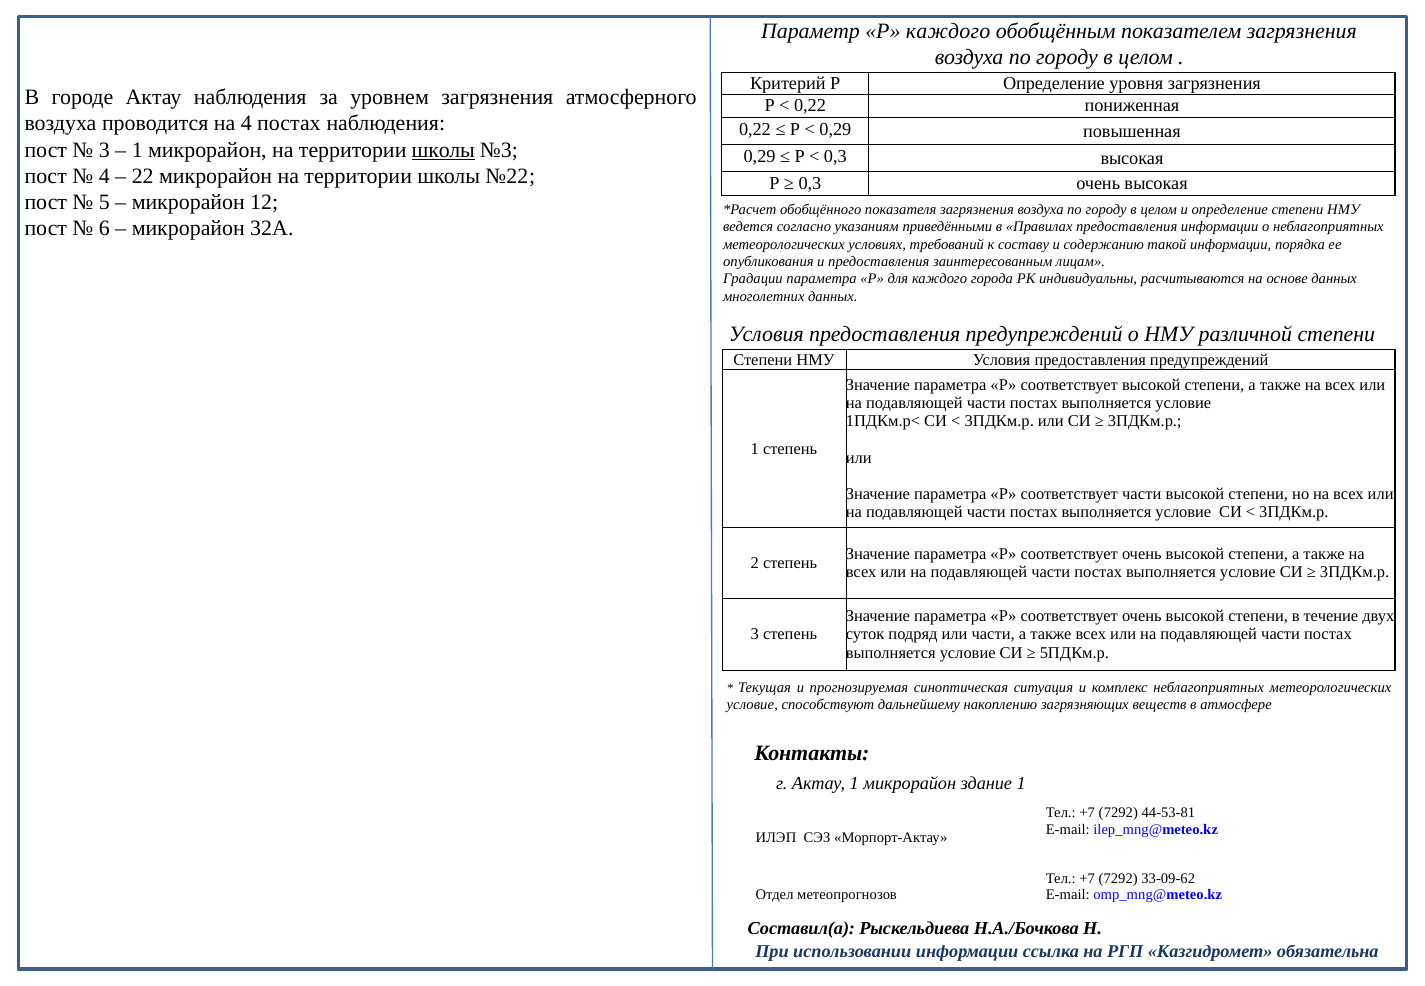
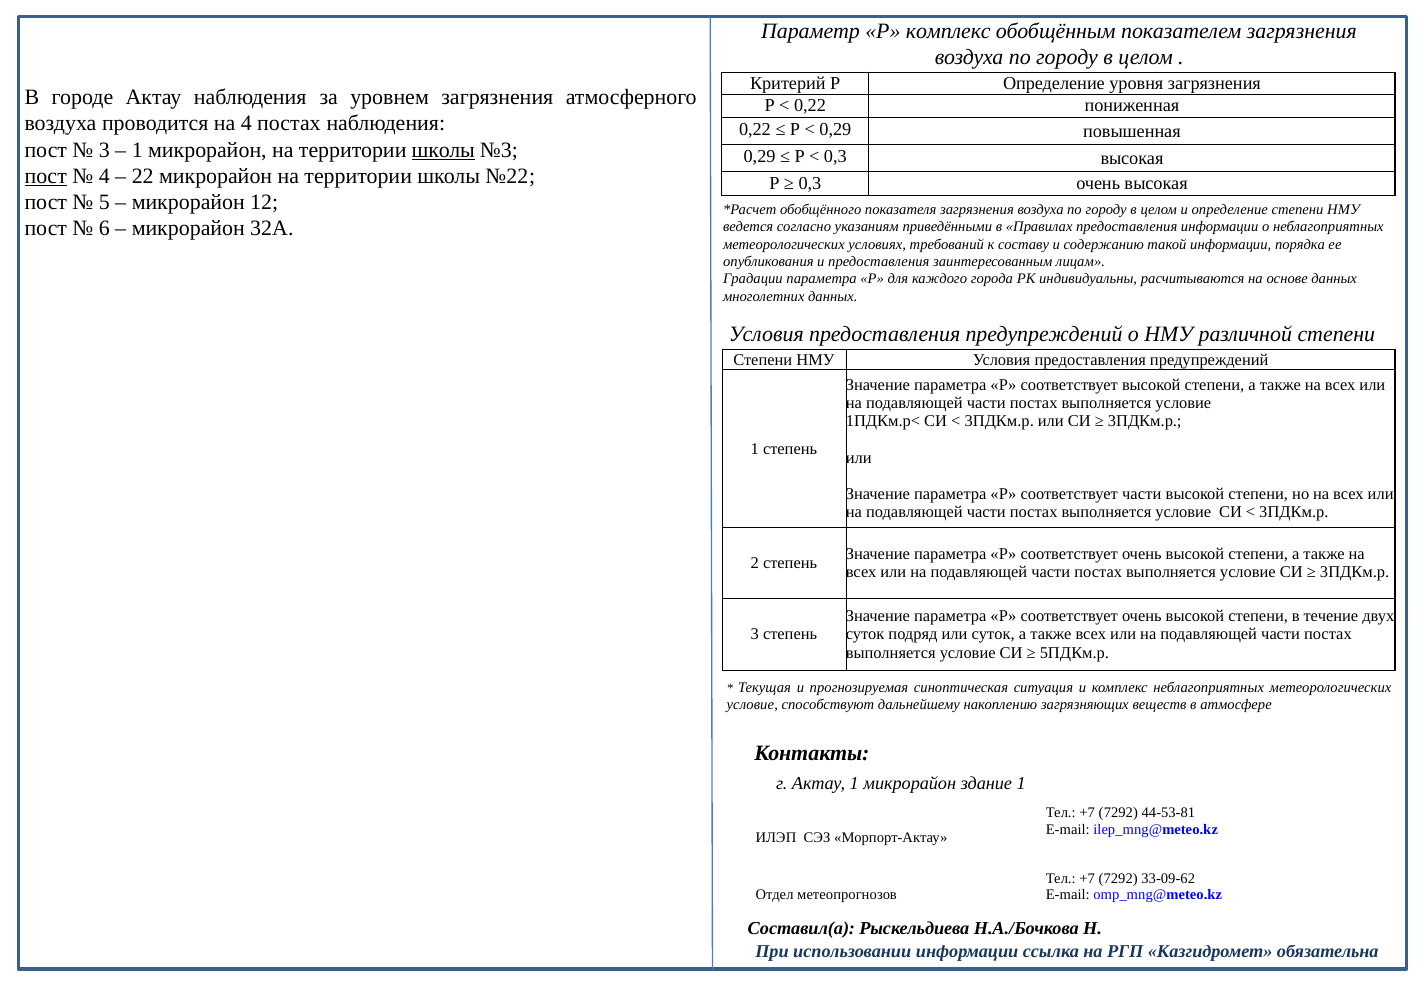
Р каждого: каждого -> комплекс (948, 31)
пост underline: none -> present (46, 176)
или части: части -> суток (993, 635)
